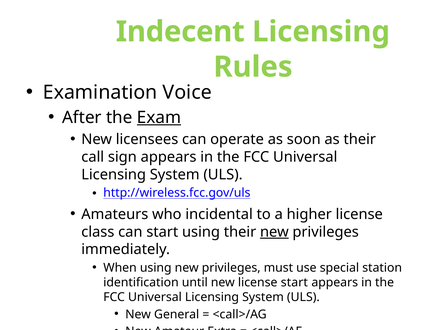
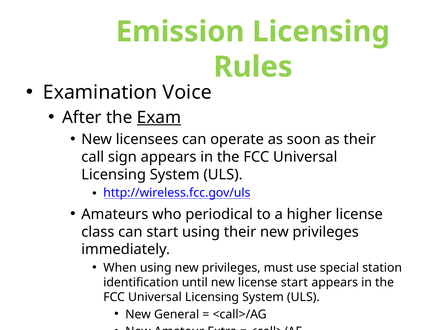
Indecent: Indecent -> Emission (180, 32)
incidental: incidental -> periodical (219, 214)
new underline: present -> none (274, 232)
